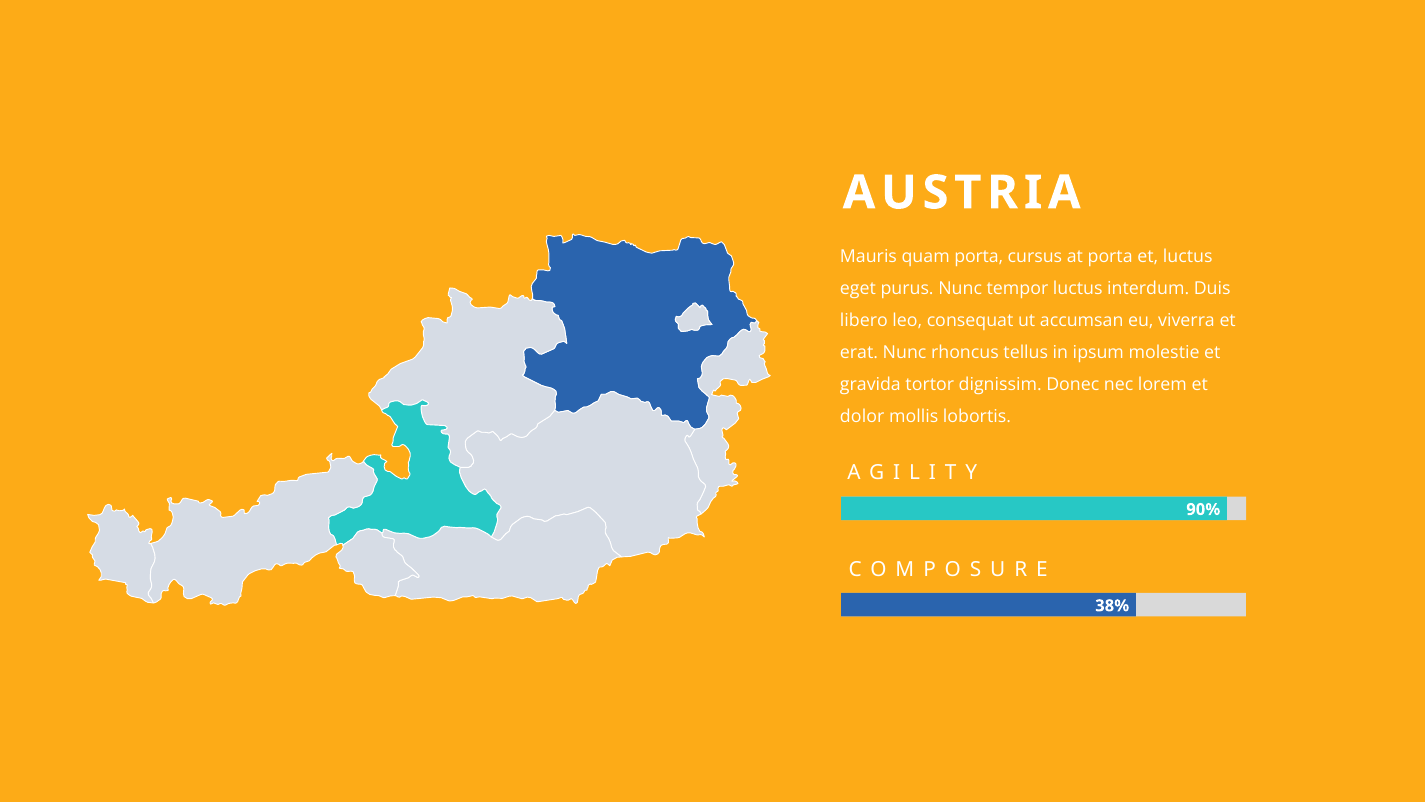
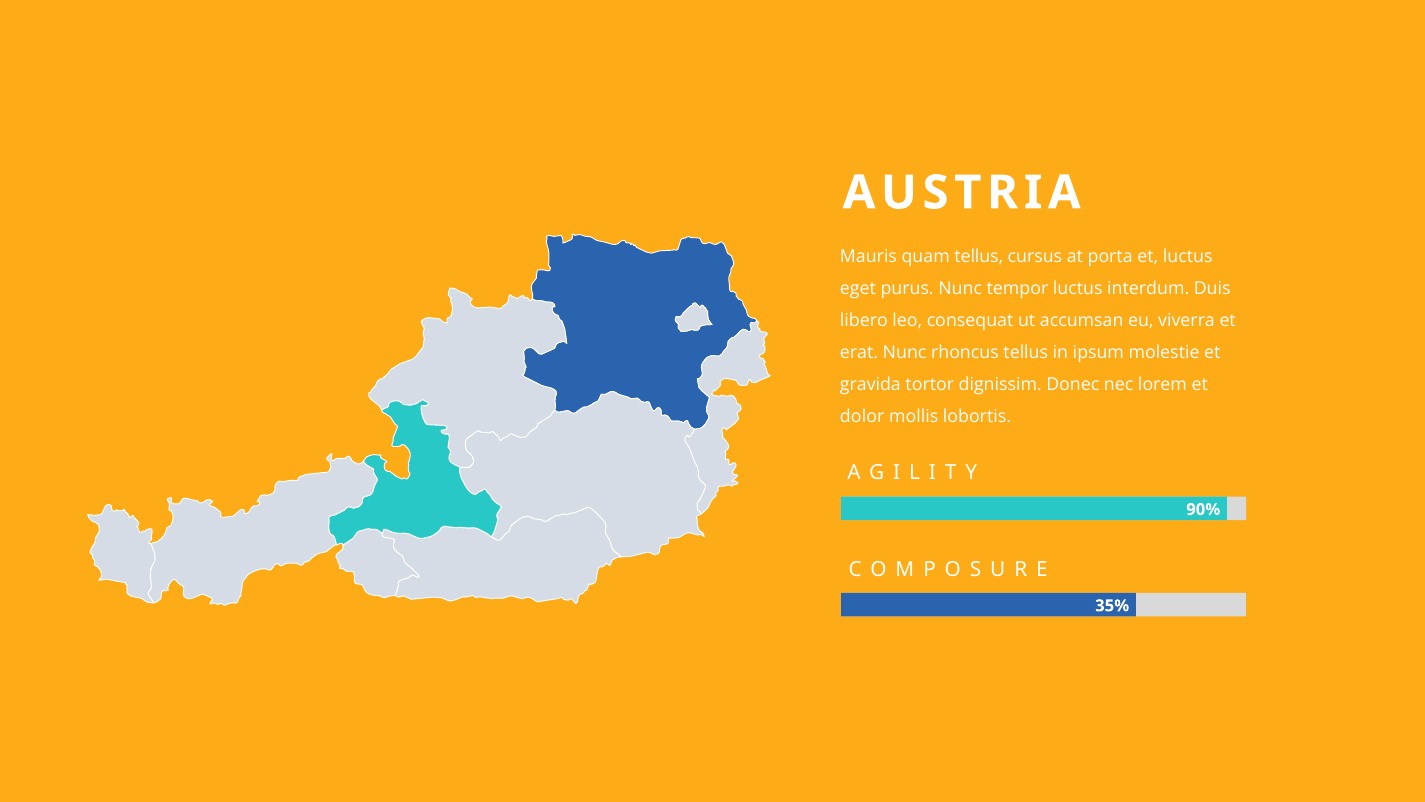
quam porta: porta -> tellus (979, 256)
38%: 38% -> 35% (1112, 605)
